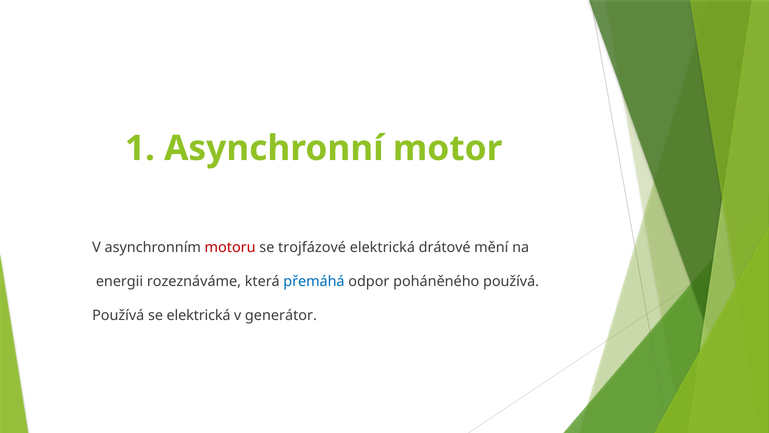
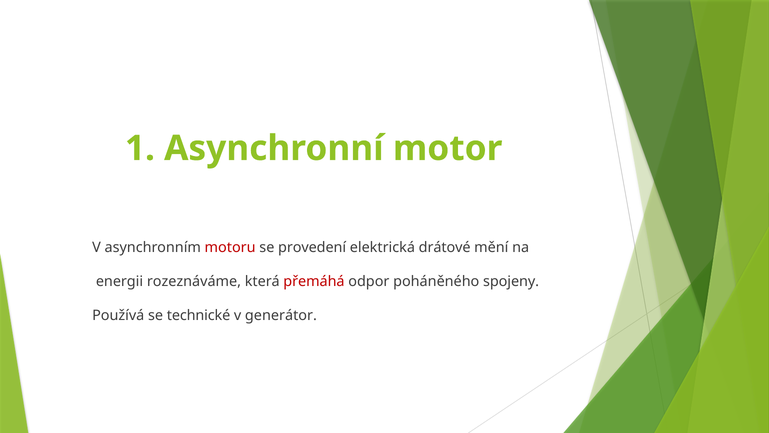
trojfázové: trojfázové -> provedení (312, 247)
přemáhá colour: blue -> red (314, 281)
poháněného používá: používá -> spojeny (511, 281)
se elektrická: elektrická -> technické (199, 315)
